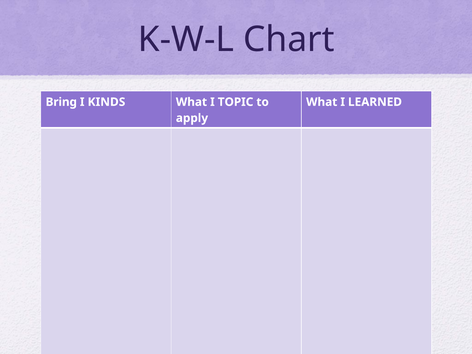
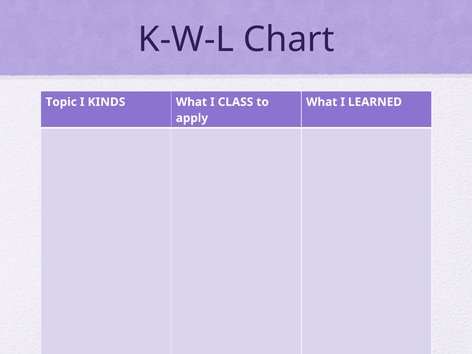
Bring: Bring -> Topic (61, 102)
TOPIC: TOPIC -> CLASS (236, 102)
